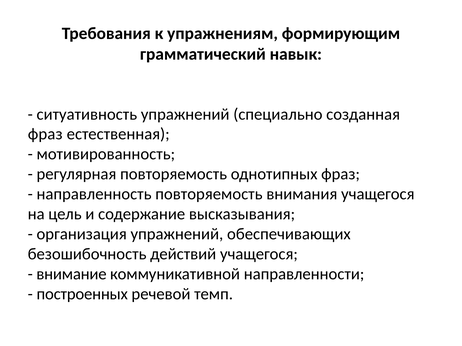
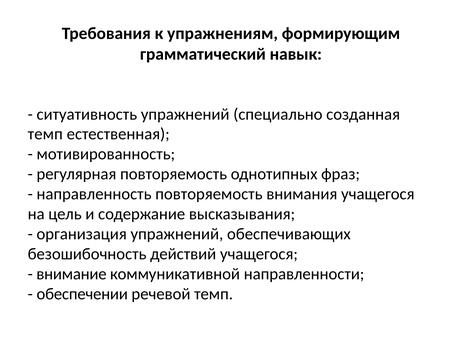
фраз: фраз -> темп (45, 134)
построенных: построенных -> обеспечении (82, 294)
